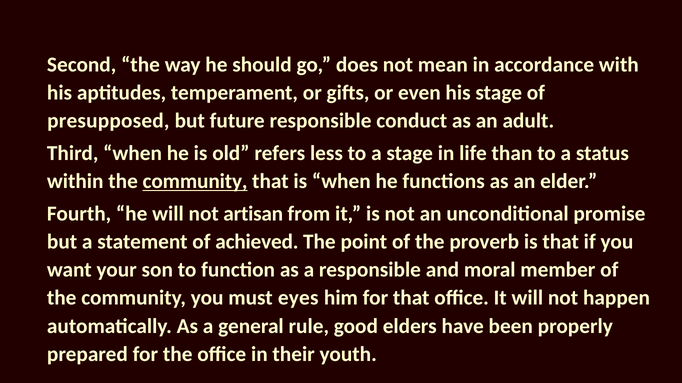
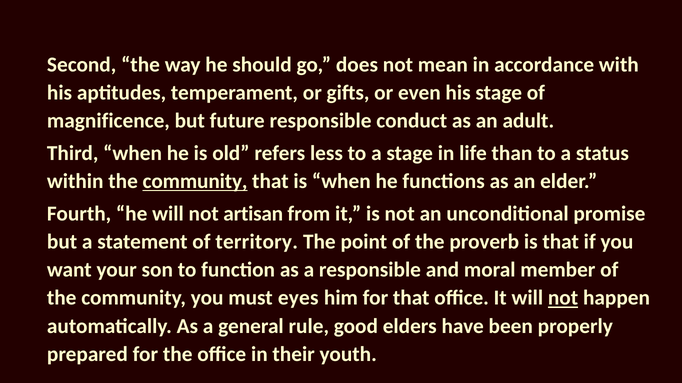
presupposed: presupposed -> magnificence (108, 121)
achieved: achieved -> territory (257, 242)
not underline: none -> present (563, 298)
